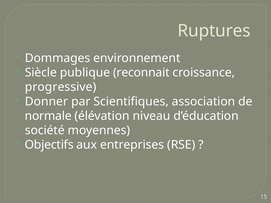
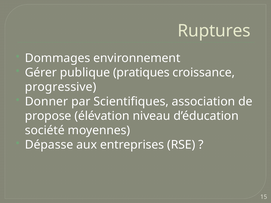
Siècle: Siècle -> Gérer (41, 73)
reconnait: reconnait -> pratiques (141, 73)
normale: normale -> propose (48, 116)
Objectifs: Objectifs -> Dépasse (49, 145)
